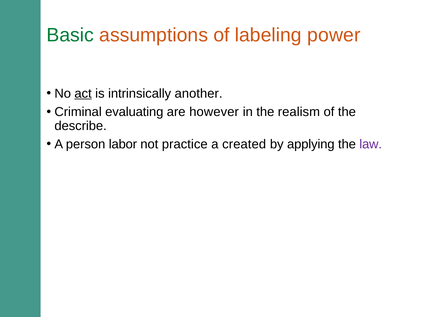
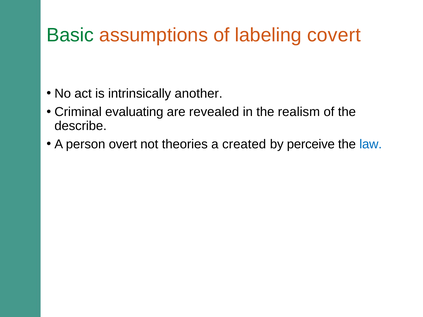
power: power -> covert (334, 35)
act underline: present -> none (83, 94)
however: however -> revealed (214, 112)
labor: labor -> overt (123, 144)
practice: practice -> theories (185, 144)
applying: applying -> perceive (311, 144)
law colour: purple -> blue (371, 144)
